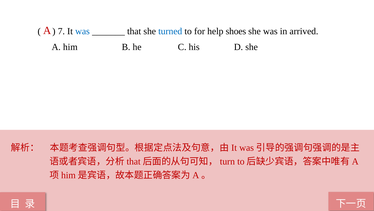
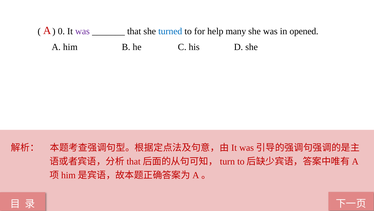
7: 7 -> 0 (61, 31)
was colour: blue -> purple (82, 31)
shoes: shoes -> many (236, 31)
arrived: arrived -> opened (304, 31)
